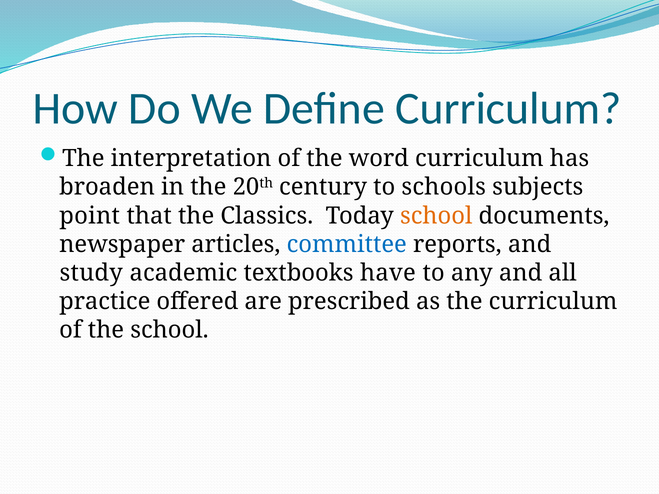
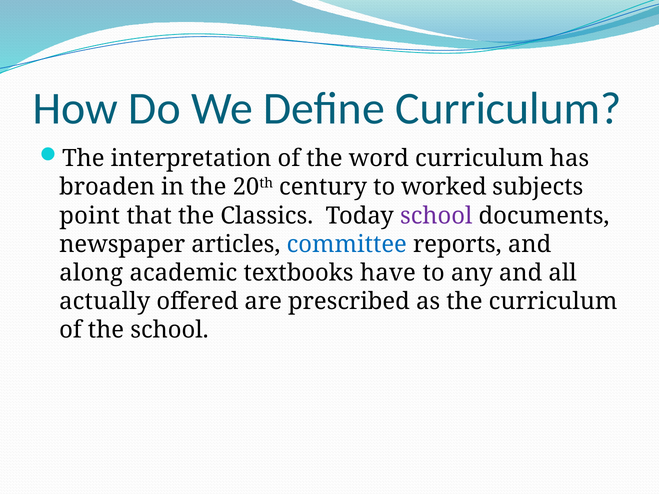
schools: schools -> worked (444, 187)
school colour: orange -> purple (436, 216)
study: study -> along (91, 273)
practice: practice -> actually (105, 301)
